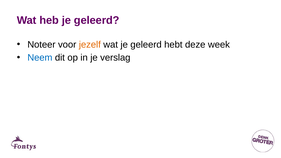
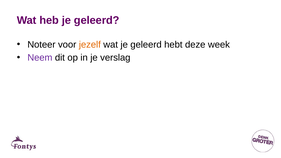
Neem colour: blue -> purple (40, 58)
